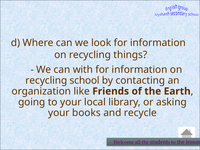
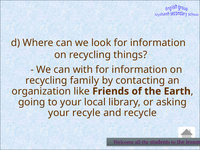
recycling school: school -> family (84, 80)
books: books -> recyle (86, 113)
